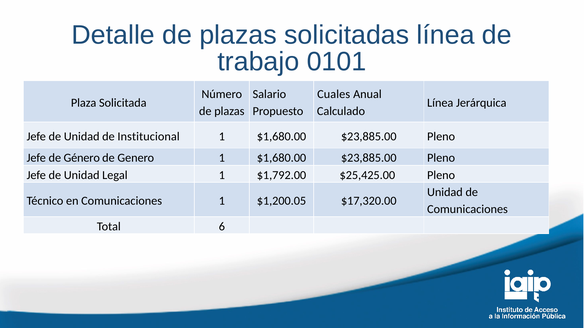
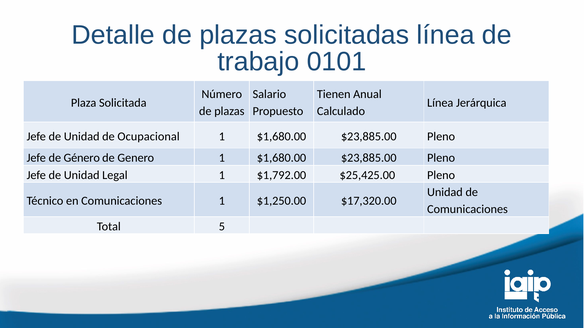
Cuales: Cuales -> Tienen (334, 94)
Institucional: Institucional -> Ocupacional (149, 137)
$1,200.05: $1,200.05 -> $1,250.00 (281, 201)
6: 6 -> 5 (222, 227)
